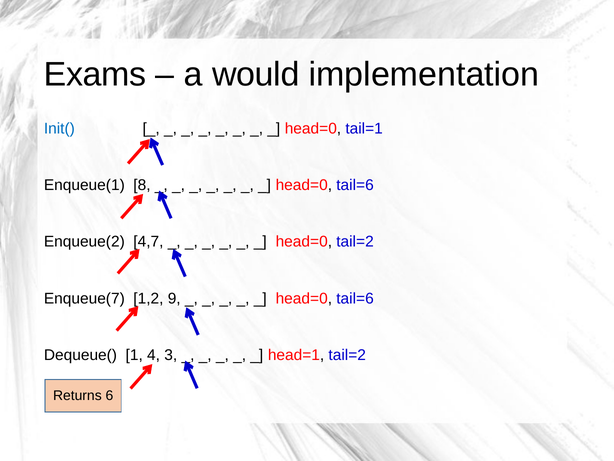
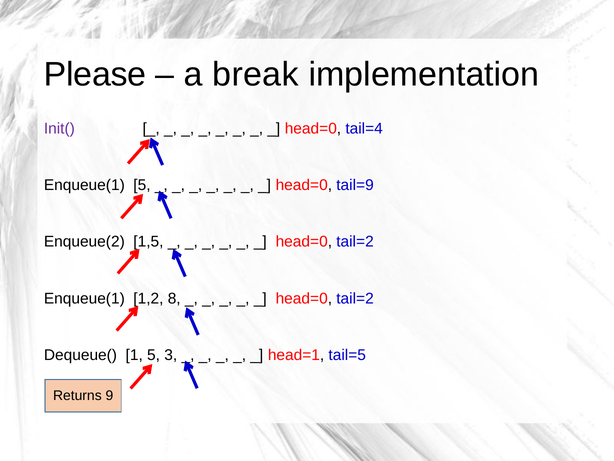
Exams: Exams -> Please (95, 74)
would: would -> break (256, 74)
Init( colour: blue -> purple (59, 128)
tail=1: tail=1 -> tail=4 (364, 128)
Enqueue(1 8: 8 -> 5 (142, 185)
tail=6: tail=6 -> tail=9 (355, 185)
4,7: 4,7 -> 1,5 (148, 241)
Enqueue(7: Enqueue(7 -> Enqueue(1 (84, 298)
9: 9 -> 8 (174, 298)
tail=6: tail=6 -> tail=2 (355, 298)
1 4: 4 -> 5 (154, 355)
head=1 tail=2: tail=2 -> tail=5 (347, 355)
6: 6 -> 9 (109, 395)
